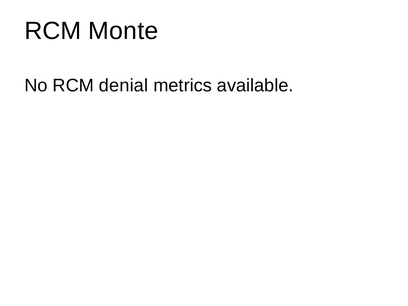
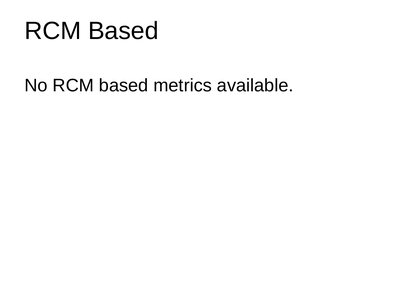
Monte: Monte -> Based (123, 31)
No RCM denial: denial -> based (124, 86)
